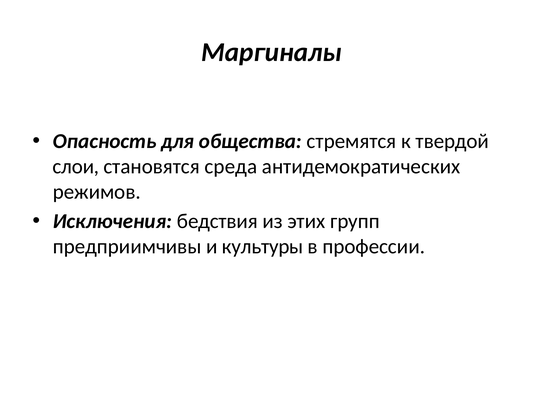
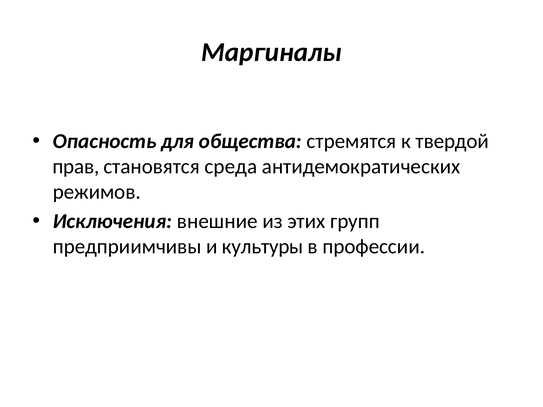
слои: слои -> прав (76, 167)
бедствия: бедствия -> внешние (217, 221)
